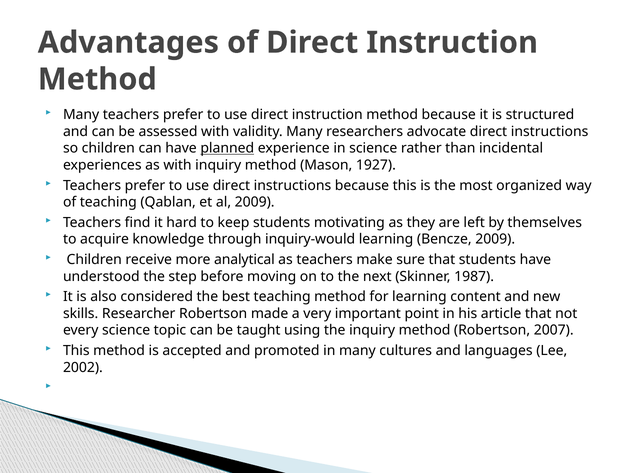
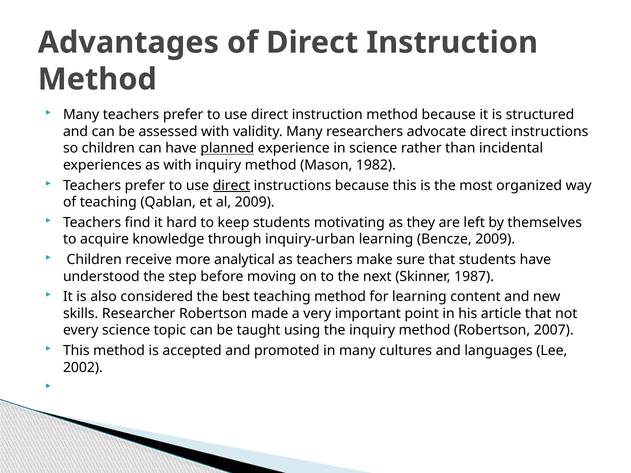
1927: 1927 -> 1982 (376, 165)
direct underline: none -> present (231, 185)
inquiry-would: inquiry-would -> inquiry-urban (310, 239)
